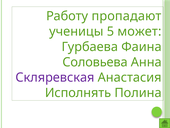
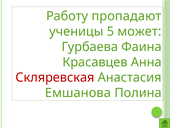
Соловьева: Соловьева -> Красавцев (95, 62)
Скляревская colour: purple -> red (55, 77)
Исполнять: Исполнять -> Емшанова (78, 93)
